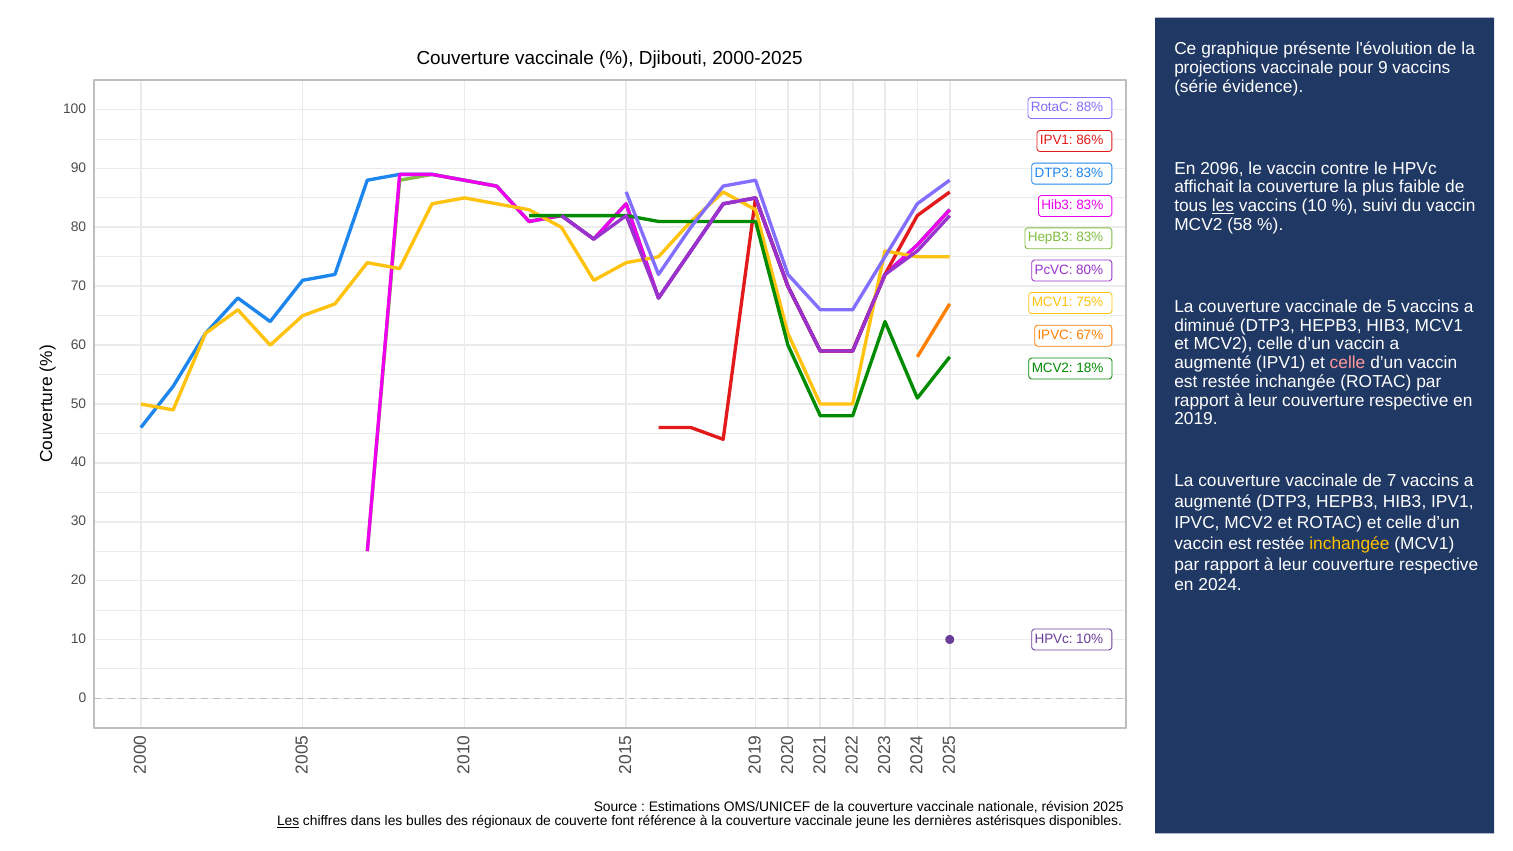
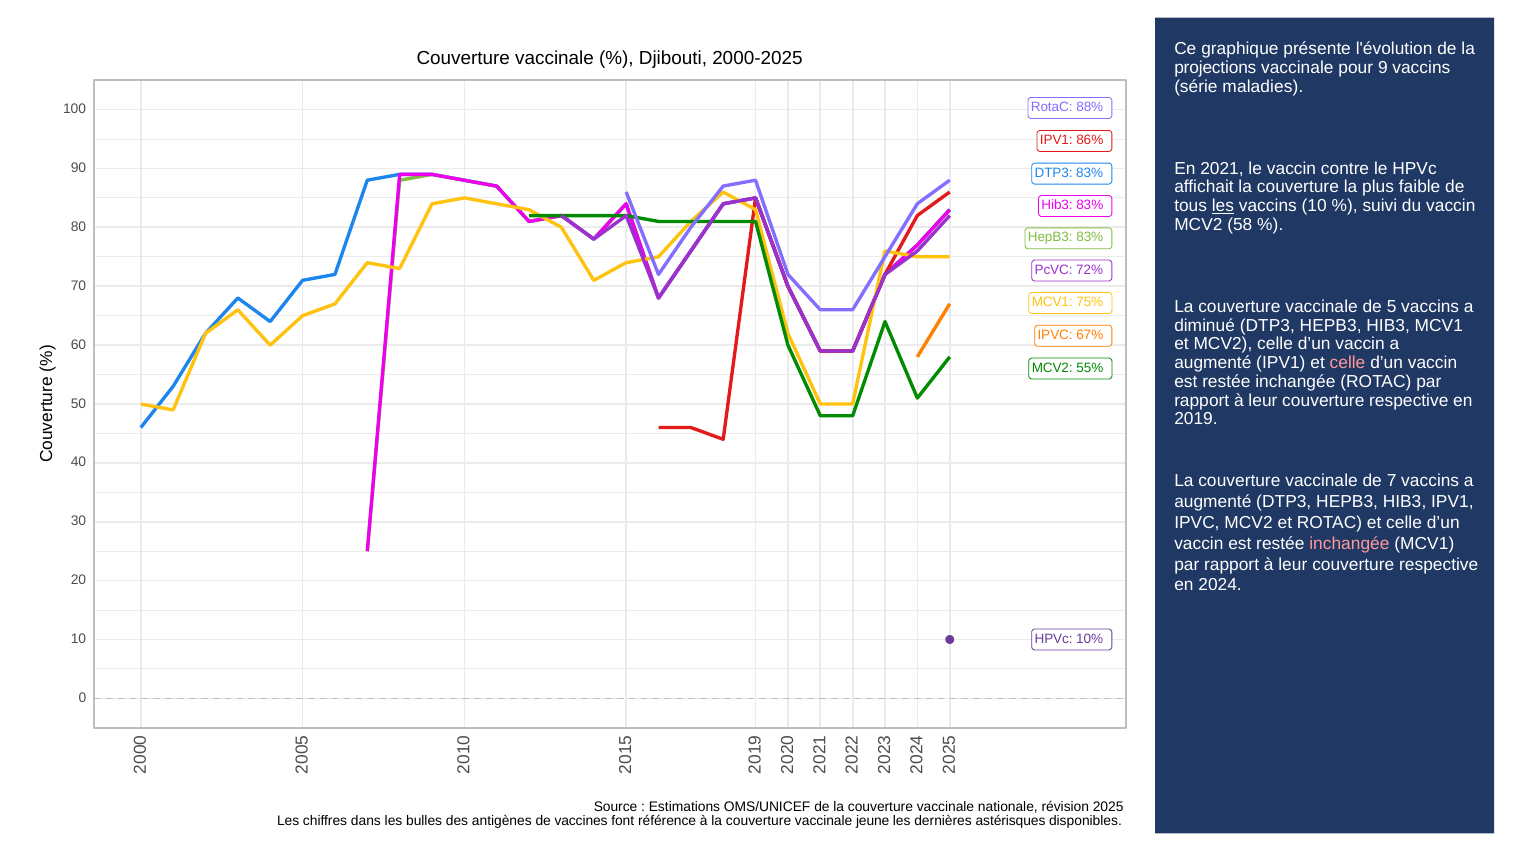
évidence: évidence -> maladies (1263, 86)
2096: 2096 -> 2021 (1222, 168)
80%: 80% -> 72% (1090, 270)
18%: 18% -> 55% (1090, 368)
inchangée colour: yellow -> pink (1349, 544)
Les underline: present -> none (288, 821)
régionaux: régionaux -> antigènes (502, 821)
couverte: couverte -> vaccines (581, 821)
